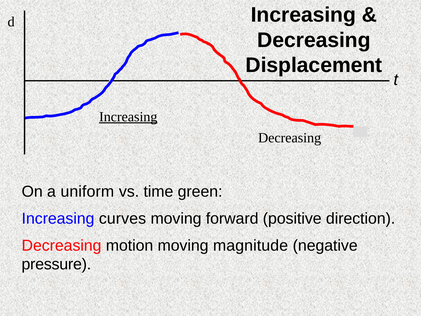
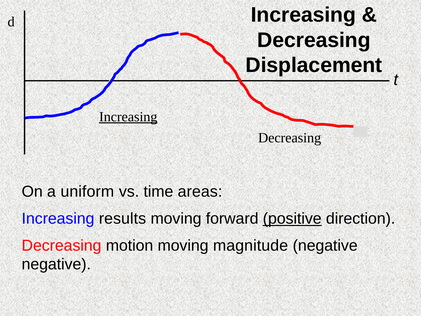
green: green -> areas (200, 192)
curves: curves -> results (122, 218)
positive underline: none -> present (292, 218)
pressure: pressure -> negative (56, 264)
